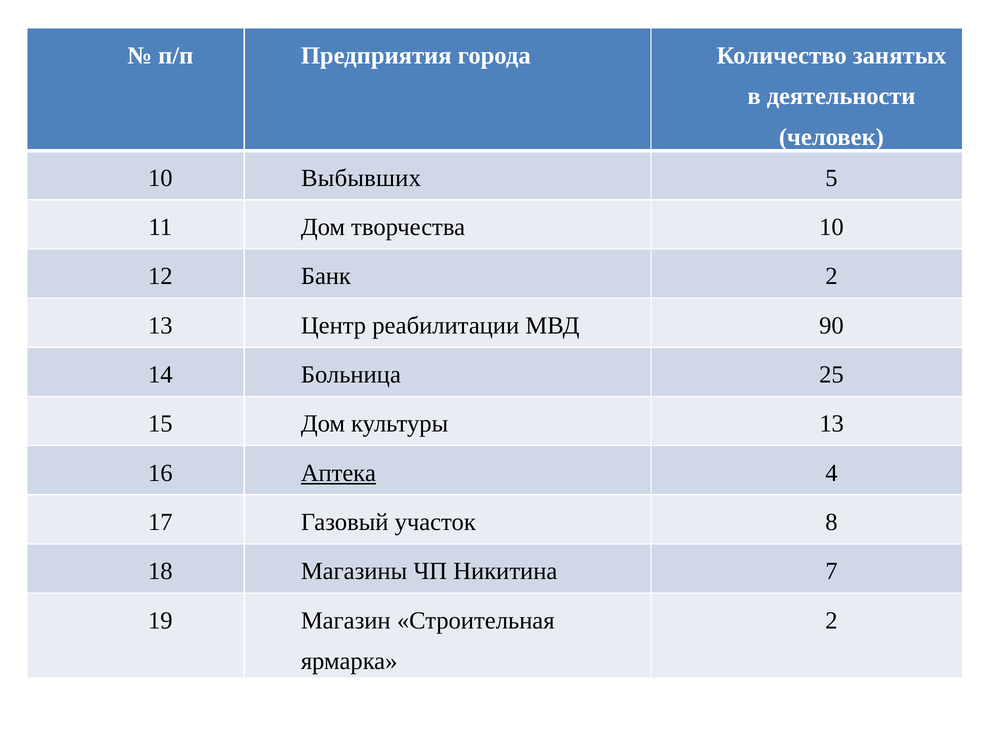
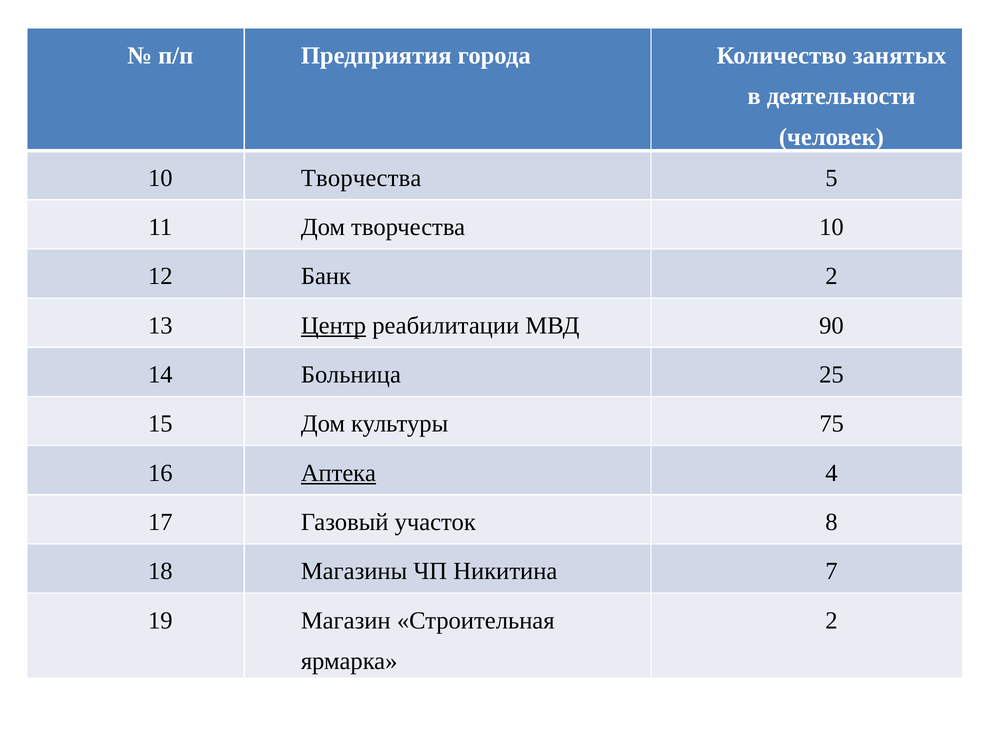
10 Выбывших: Выбывших -> Творчества (361, 178)
Центр underline: none -> present (333, 326)
культуры 13: 13 -> 75 (832, 424)
